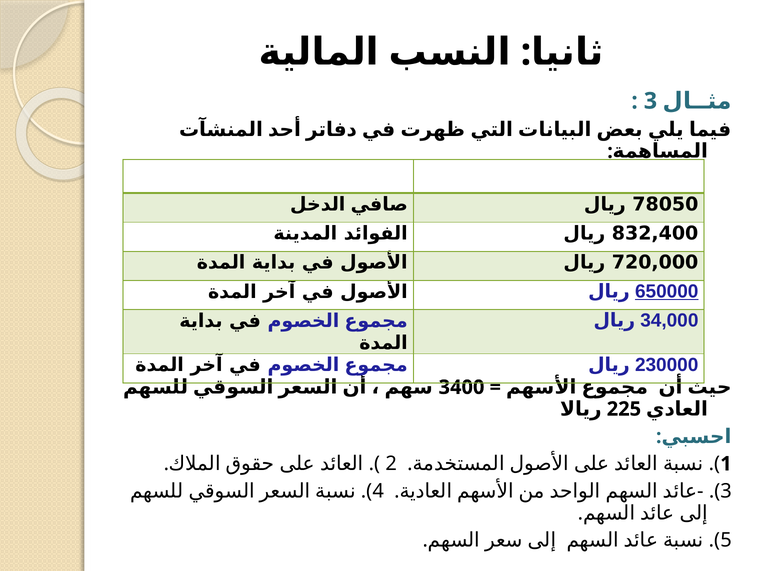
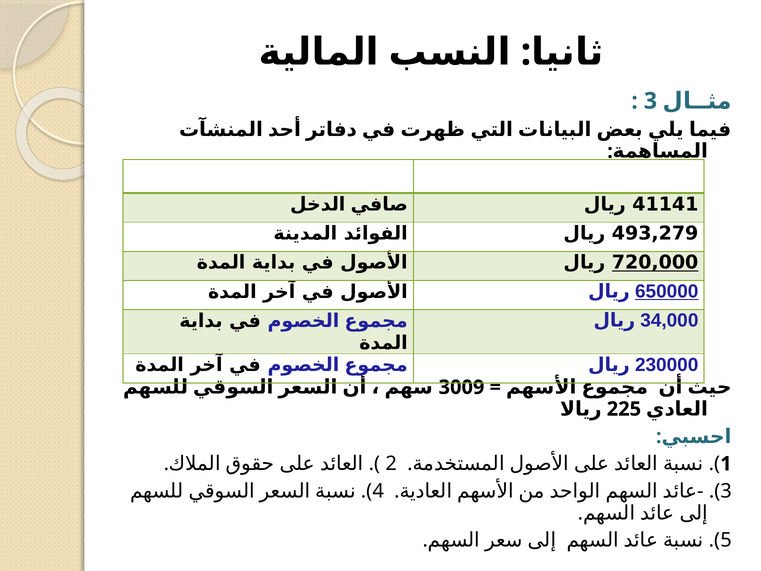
78050: 78050 -> 41141 (665, 204)
832,400: 832,400 -> 493,279 (655, 233)
720,000 underline: none -> present (655, 263)
3400: 3400 -> 3009 (462, 387)
